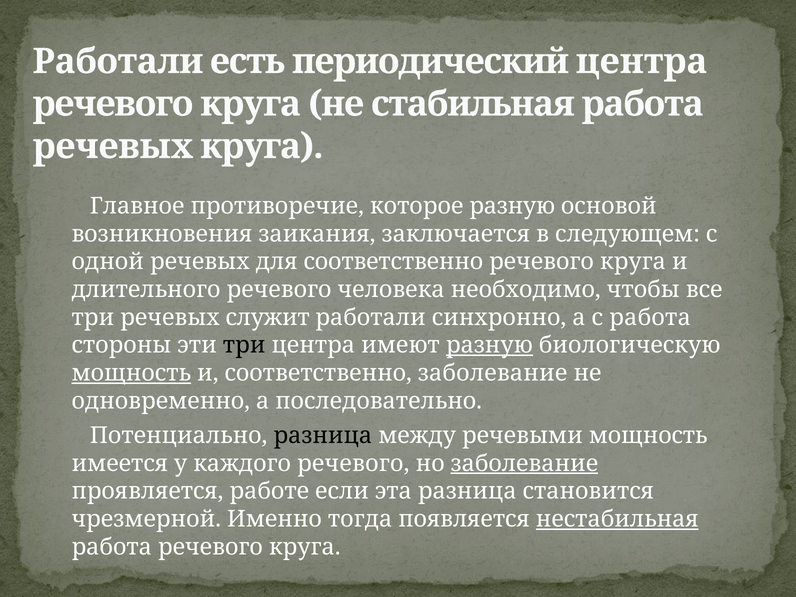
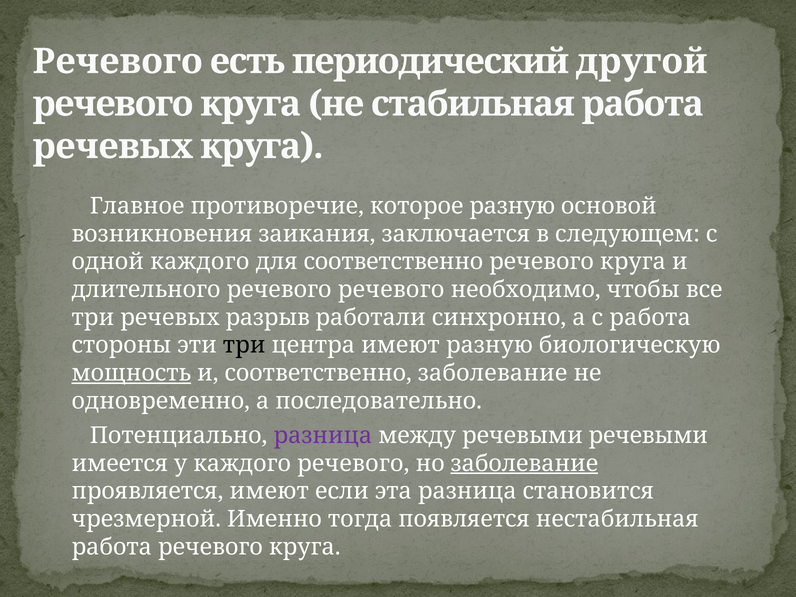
Работали: Работали -> Речевого (118, 61)
периодический центра: центра -> другой (642, 61)
одной речевых: речевых -> каждого (200, 262)
речевого человека: человека -> речевого (391, 290)
служит: служит -> разрыв (268, 317)
разную underline: present -> none (489, 345)
разница colour: black -> purple (323, 436)
речевыми мощность: мощность -> речевыми (648, 436)
проявляется работе: работе -> имеют (269, 491)
нестабильная underline: present -> none (617, 519)
